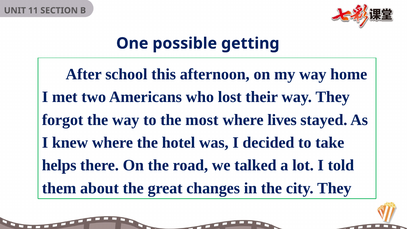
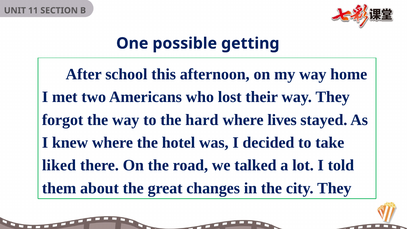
most: most -> hard (202, 120)
helps: helps -> liked (59, 165)
